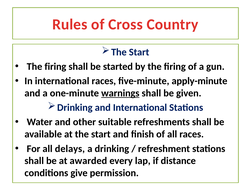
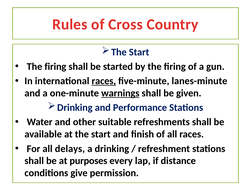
races underline: none -> present (104, 81)
apply-minute: apply-minute -> lanes-minute (199, 81)
and International: International -> Performance (140, 107)
awarded: awarded -> purposes (88, 160)
